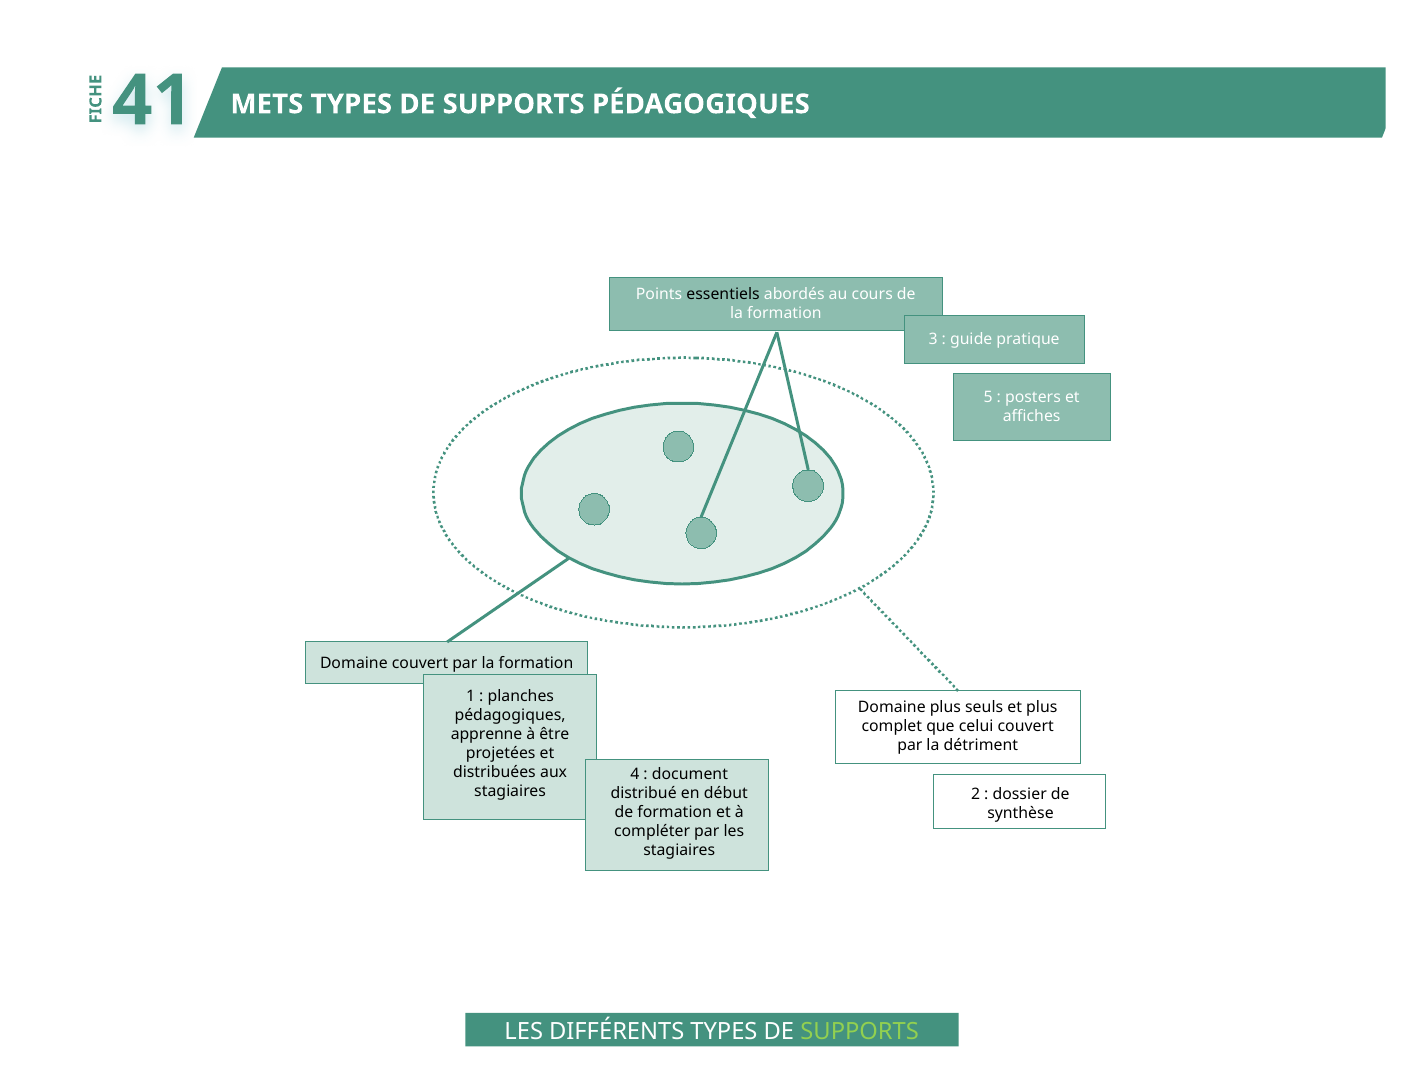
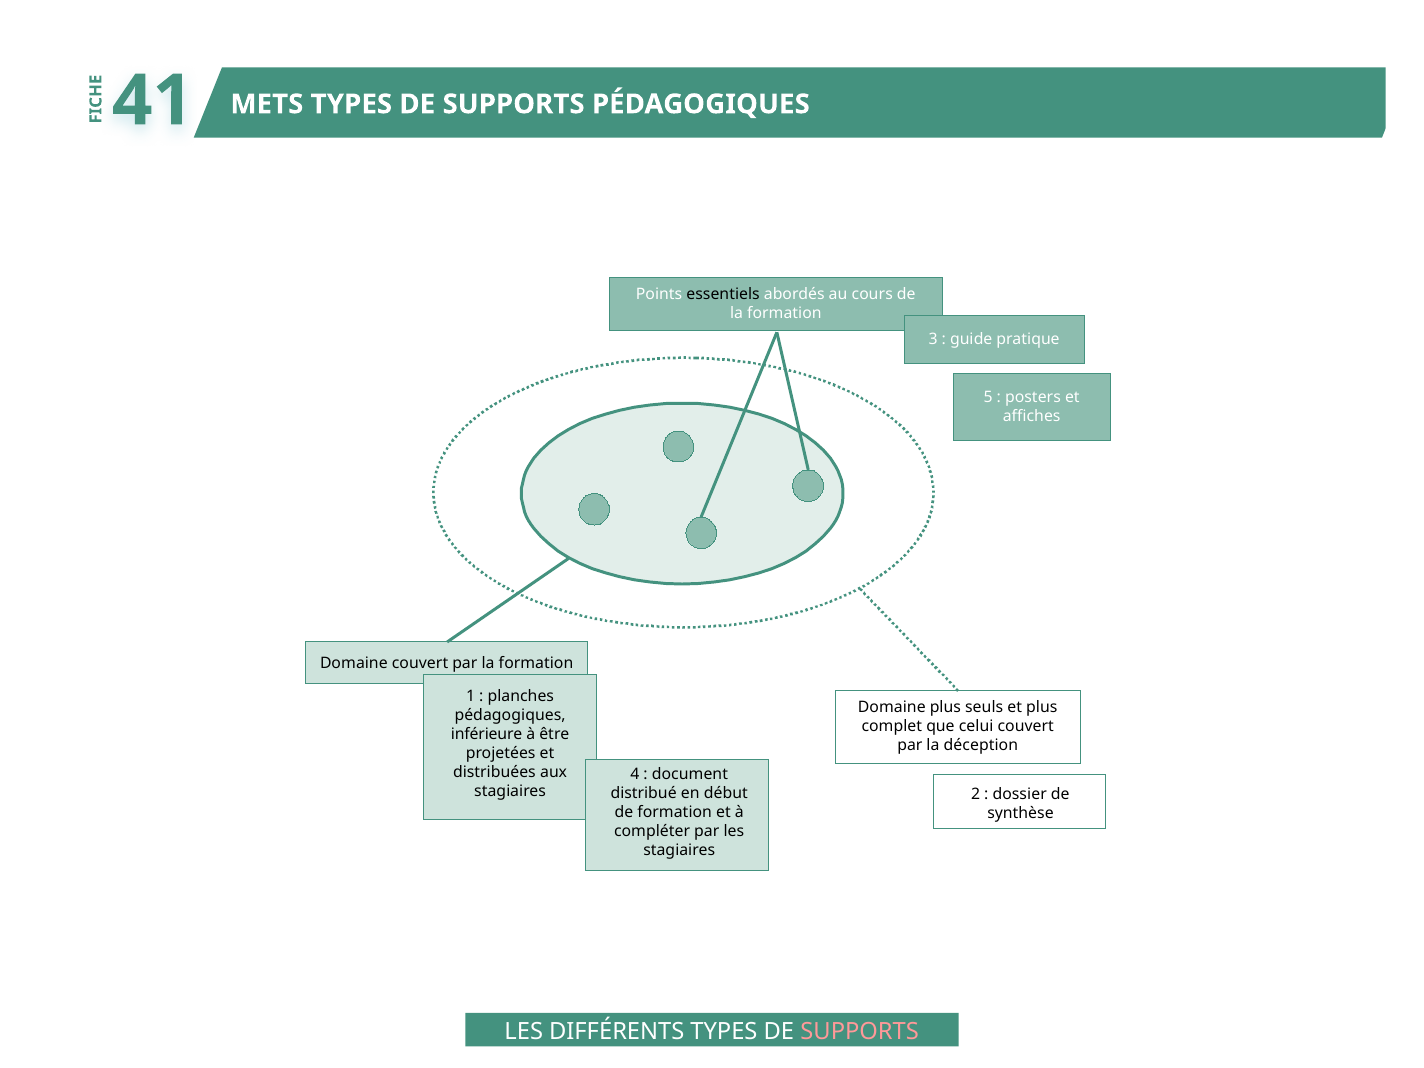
apprenne: apprenne -> inférieure (487, 735)
détriment: détriment -> déception (981, 745)
SUPPORTS colour: light green -> pink (860, 1031)
